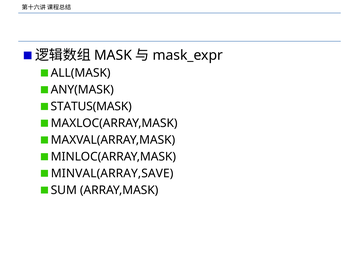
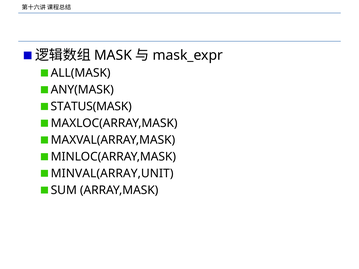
MINVAL(ARRAY,SAVE: MINVAL(ARRAY,SAVE -> MINVAL(ARRAY,UNIT (112, 174)
